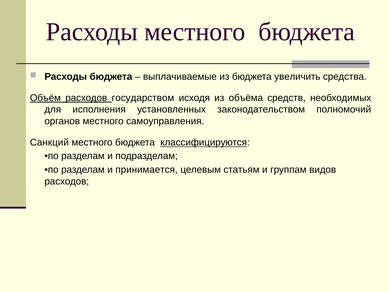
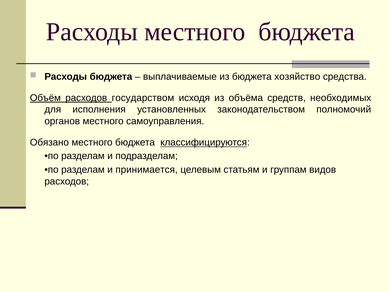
увеличить: увеличить -> хозяйство (297, 77)
Санкций: Санкций -> Обязано (49, 142)
